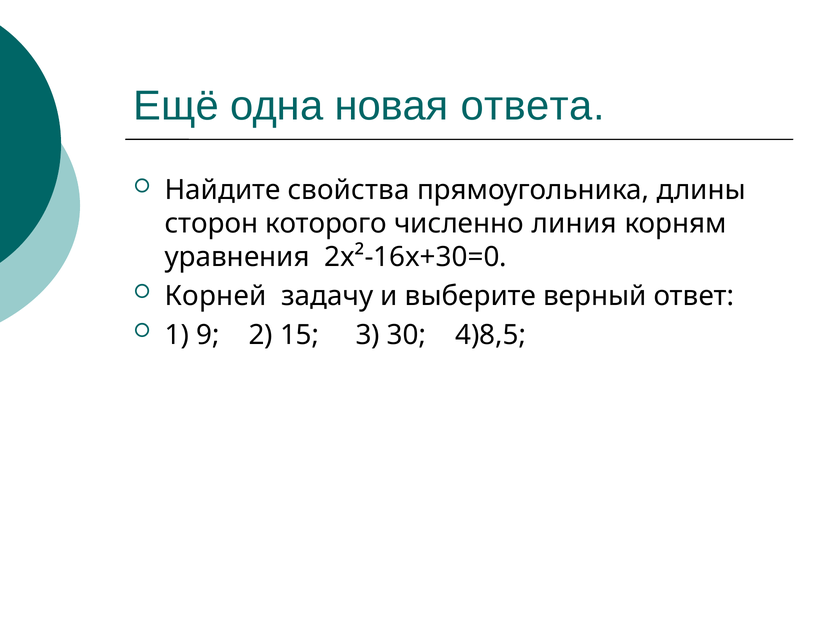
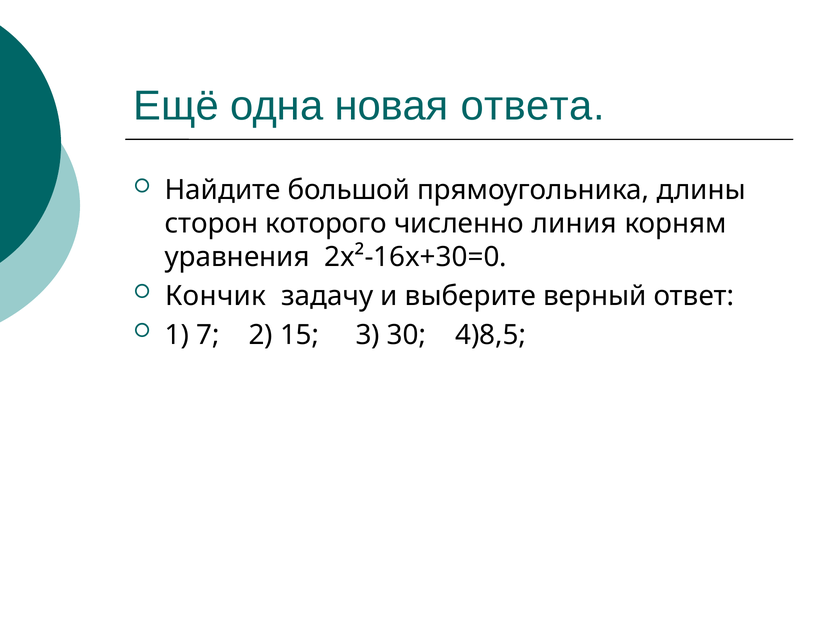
свойства: свойства -> большой (349, 190)
Корней: Корней -> Кончик (216, 295)
9: 9 -> 7 (208, 334)
